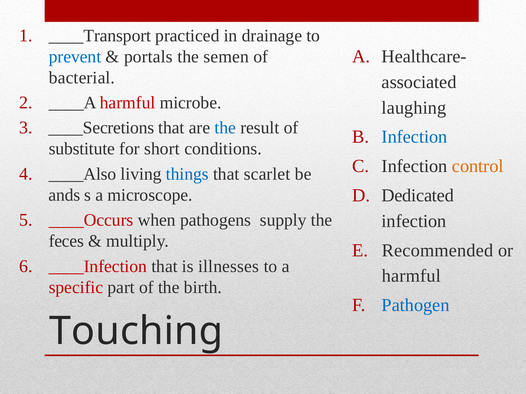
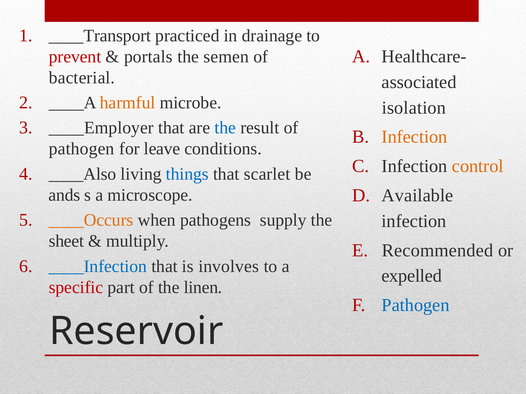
prevent colour: blue -> red (75, 57)
harmful colour: red -> orange (128, 103)
laughing: laughing -> isolation (414, 108)
____Secretions: ____Secretions -> ____Employer (101, 128)
Infection colour: blue -> orange (415, 137)
substitute: substitute -> pathogen (82, 149)
short: short -> leave (162, 149)
Dedicated: Dedicated -> Available (418, 196)
____Occurs colour: red -> orange (91, 220)
feces: feces -> sheet (66, 241)
____Infection colour: red -> blue (98, 267)
illnesses: illnesses -> involves (229, 267)
harmful: harmful -> expelled (412, 276)
birth: birth -> linen (203, 288)
Touching: Touching -> Reservoir (136, 331)
